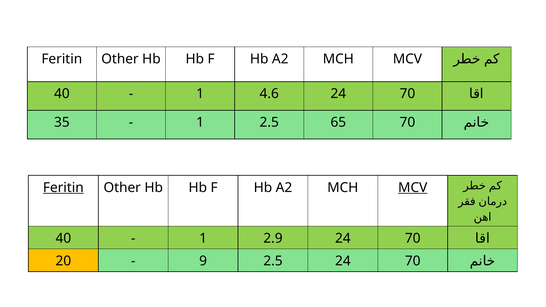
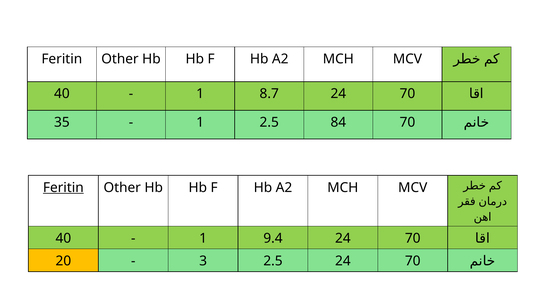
4.6: 4.6 -> 8.7 (269, 94)
65: 65 -> 84 (338, 123)
MCV underline: present -> none (413, 188)
2.9: 2.9 -> 9.4 (273, 238)
9: 9 -> 3 (203, 261)
